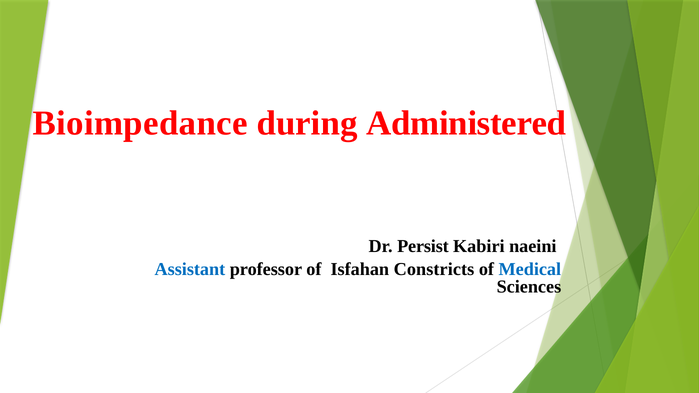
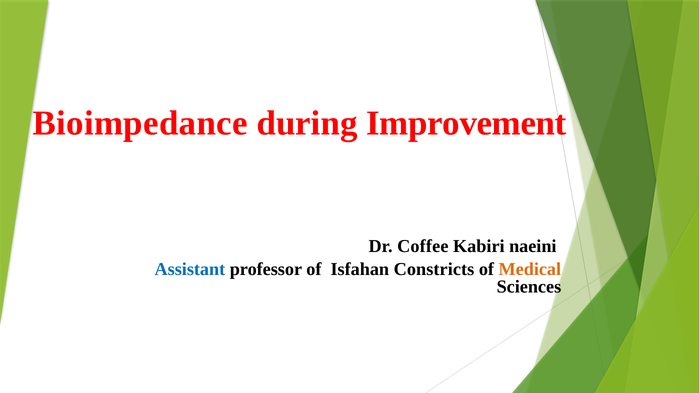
Administered: Administered -> Improvement (466, 124)
Persist: Persist -> Coffee (423, 246)
Medical colour: blue -> orange (530, 270)
